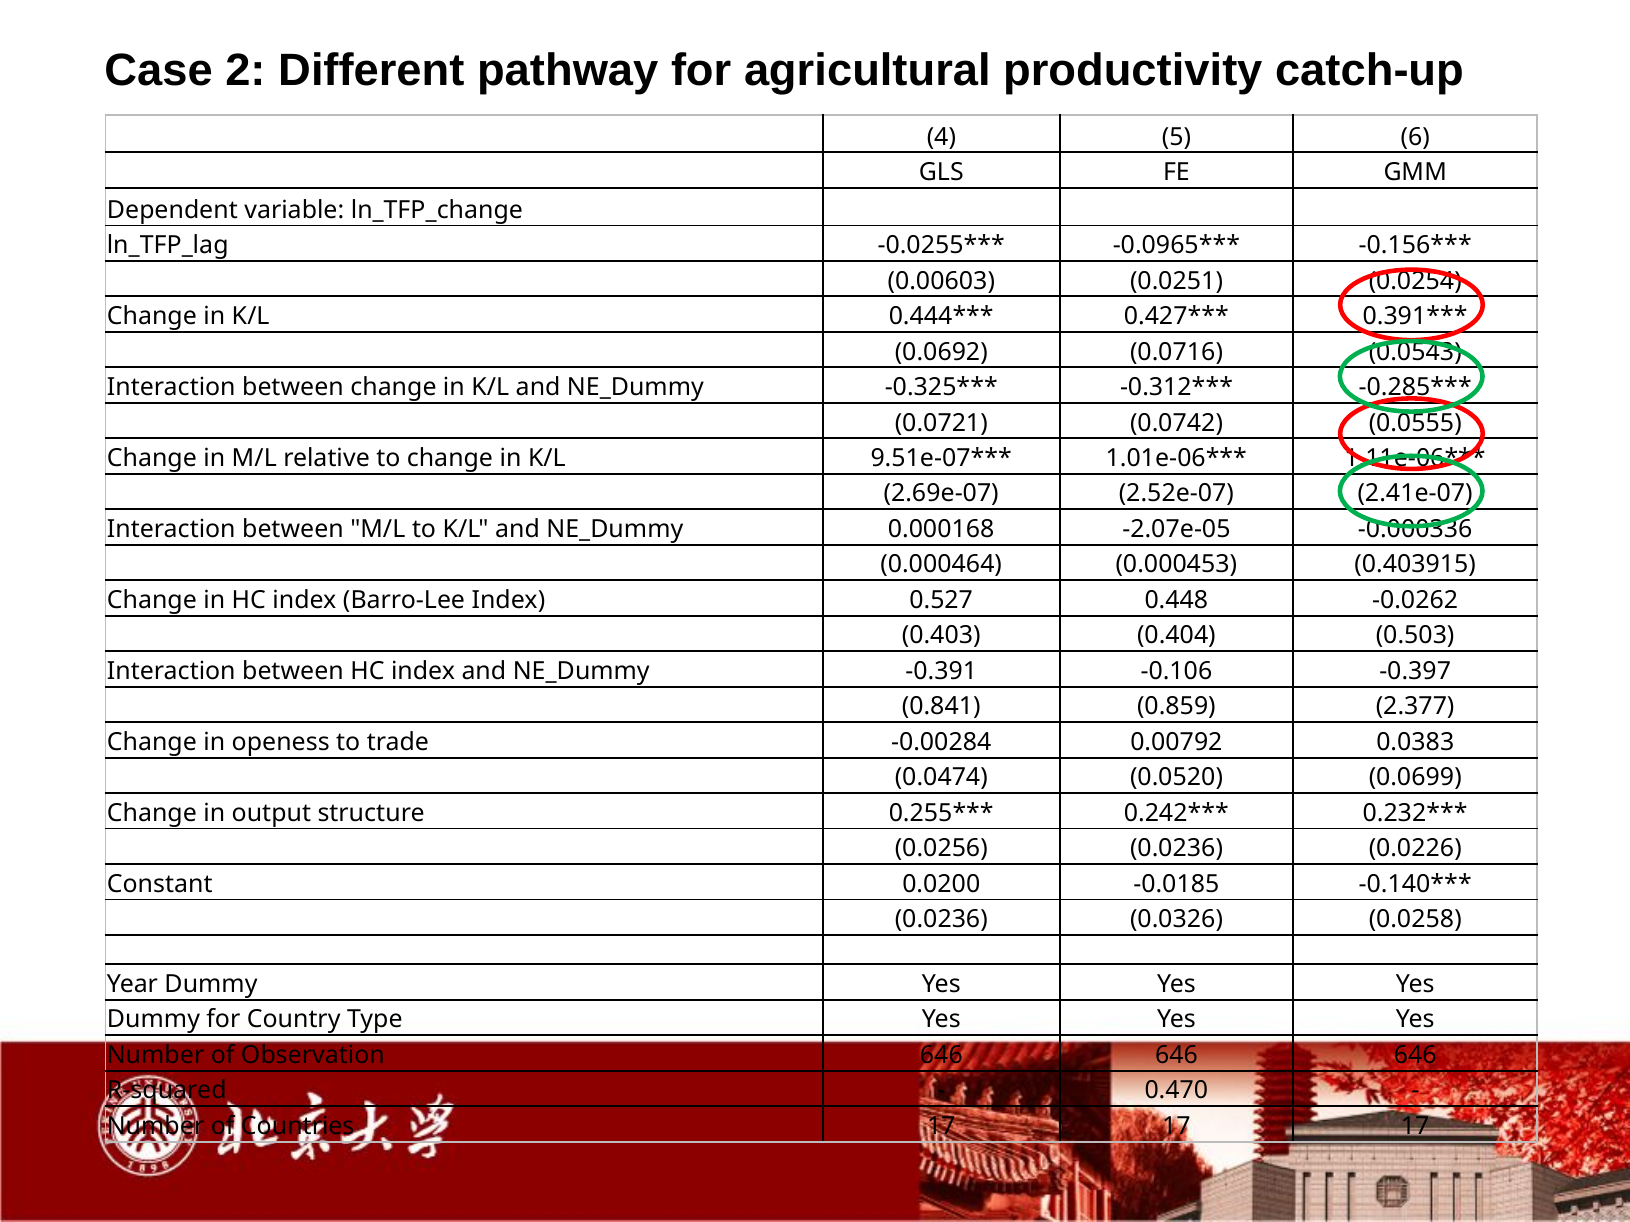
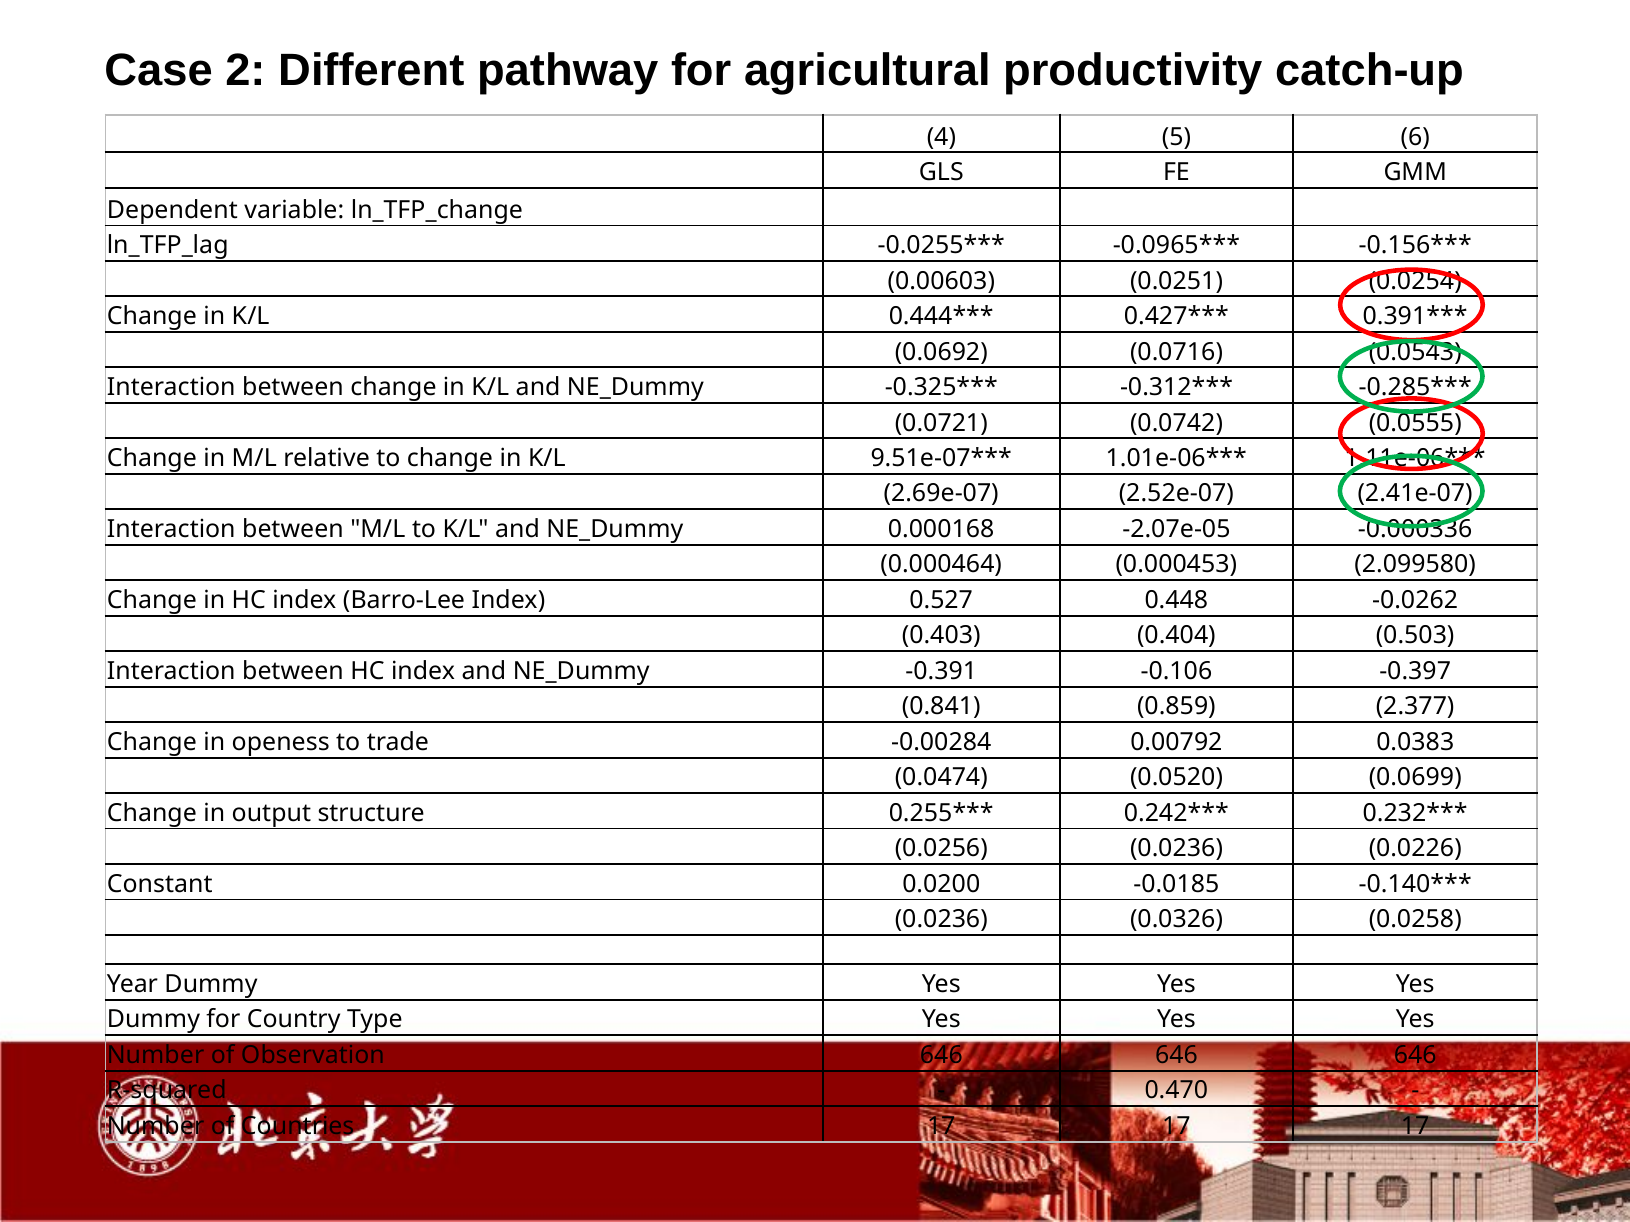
0.403915: 0.403915 -> 2.099580 (1415, 565)
